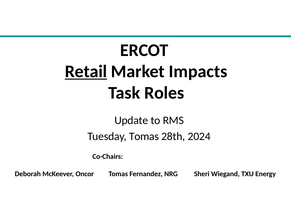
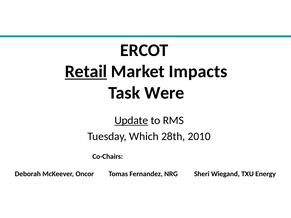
Roles: Roles -> Were (164, 93)
Update underline: none -> present (131, 121)
Tuesday Tomas: Tomas -> Which (144, 136)
2024: 2024 -> 2010 (199, 136)
